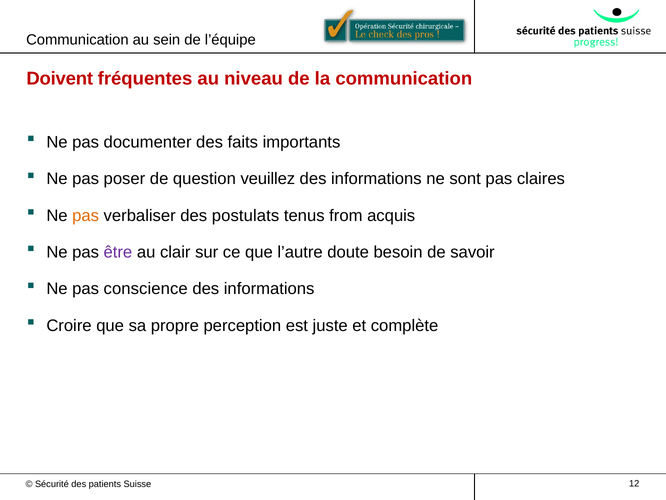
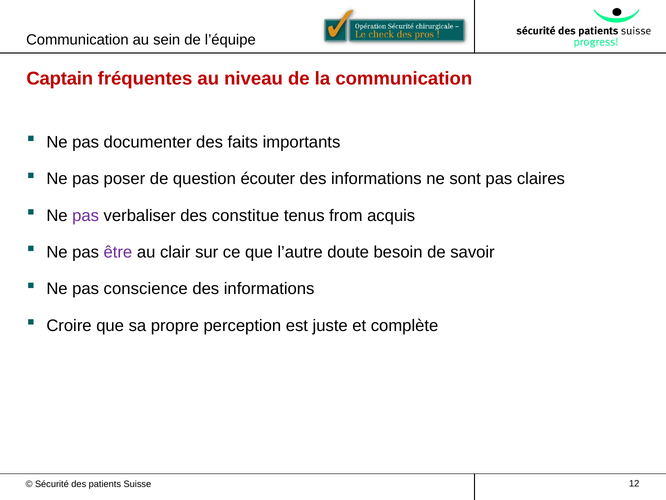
Doivent: Doivent -> Captain (60, 79)
veuillez: veuillez -> écouter (268, 179)
pas colour: orange -> purple (86, 215)
postulats: postulats -> constitue (246, 215)
